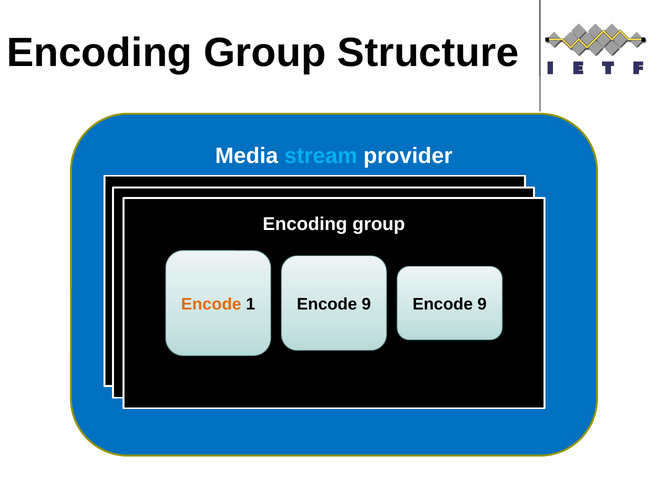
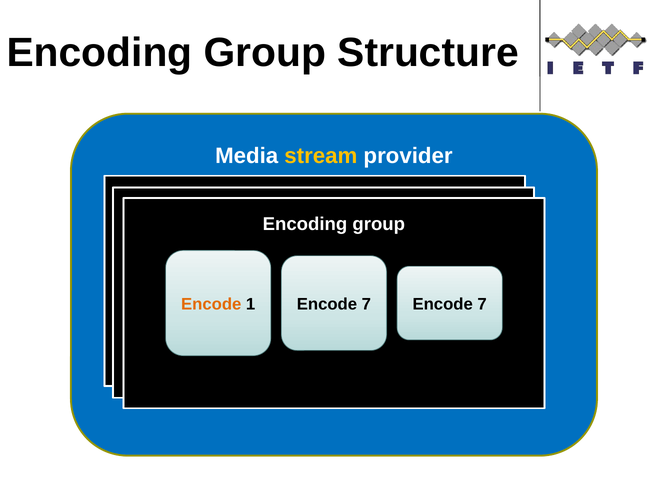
stream colour: light blue -> yellow (321, 156)
9: 9 -> 7 (366, 304)
1 Encode 9: 9 -> 7 (482, 304)
